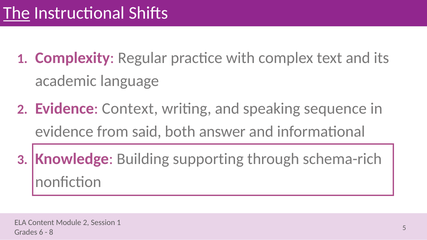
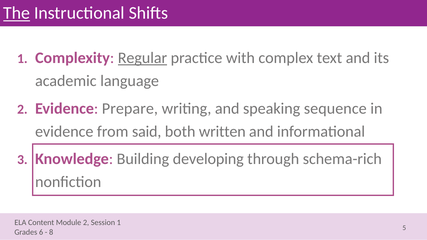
Regular underline: none -> present (142, 58)
Context: Context -> Prepare (130, 108)
answer: answer -> written (222, 132)
supporting: supporting -> developing (208, 159)
